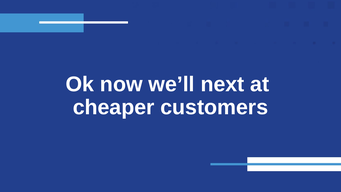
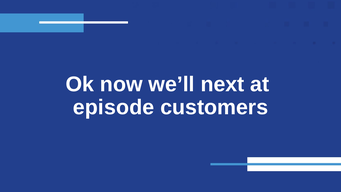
cheaper: cheaper -> episode (114, 107)
